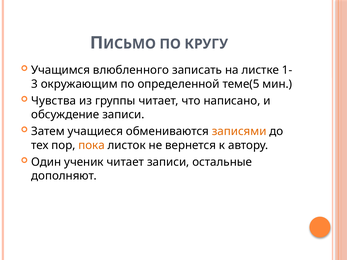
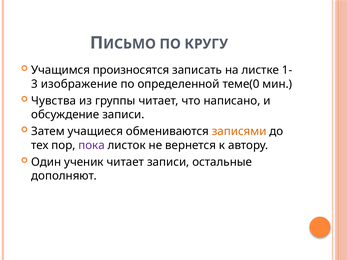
влюбленного: влюбленного -> произносятся (131, 70)
окружающим: окружающим -> изображение (79, 84)
теме(5: теме(5 -> теме(0 (241, 84)
пока colour: orange -> purple (92, 145)
